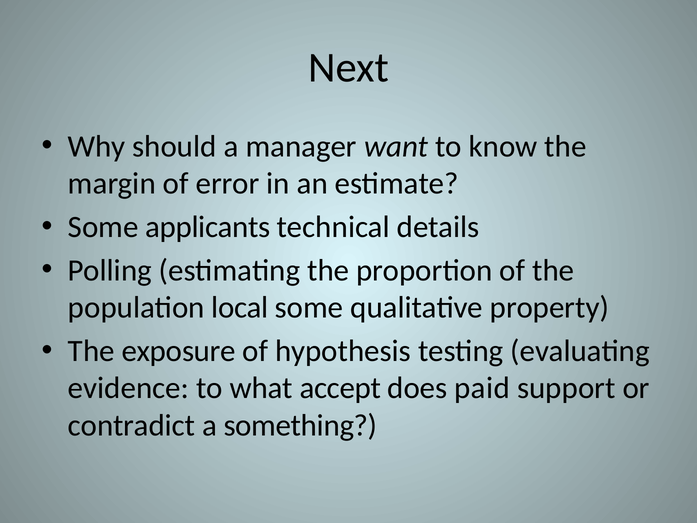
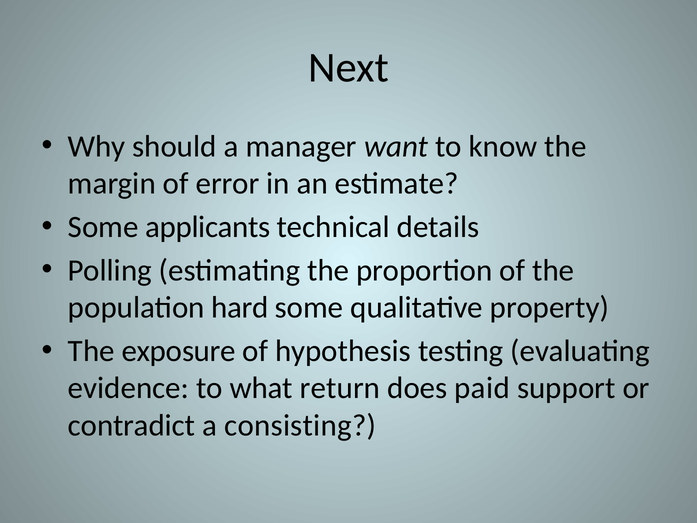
local: local -> hard (240, 307)
accept: accept -> return (340, 388)
something: something -> consisting (300, 425)
